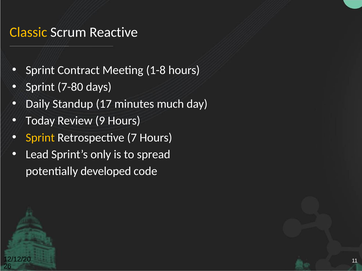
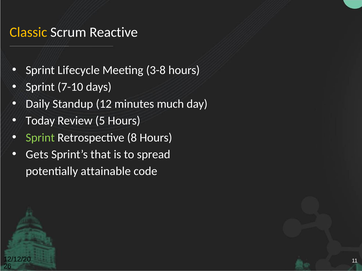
Contract: Contract -> Lifecycle (79, 70)
1-8: 1-8 -> 3-8 (156, 70)
7-80: 7-80 -> 7-10 (70, 87)
17: 17 -> 12 (104, 104)
9: 9 -> 5 (100, 121)
Sprint colour: yellow -> light green (40, 138)
7: 7 -> 8 (132, 138)
Lead: Lead -> Gets (37, 155)
only: only -> that (101, 155)
developed: developed -> attainable (106, 172)
